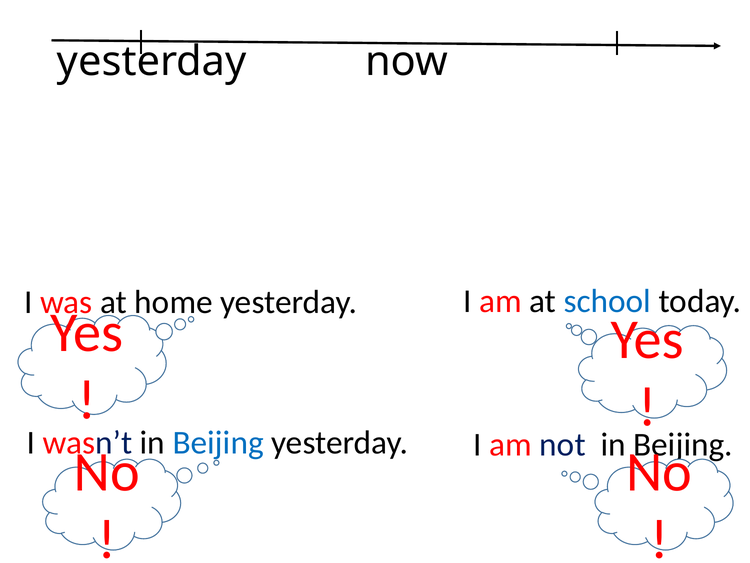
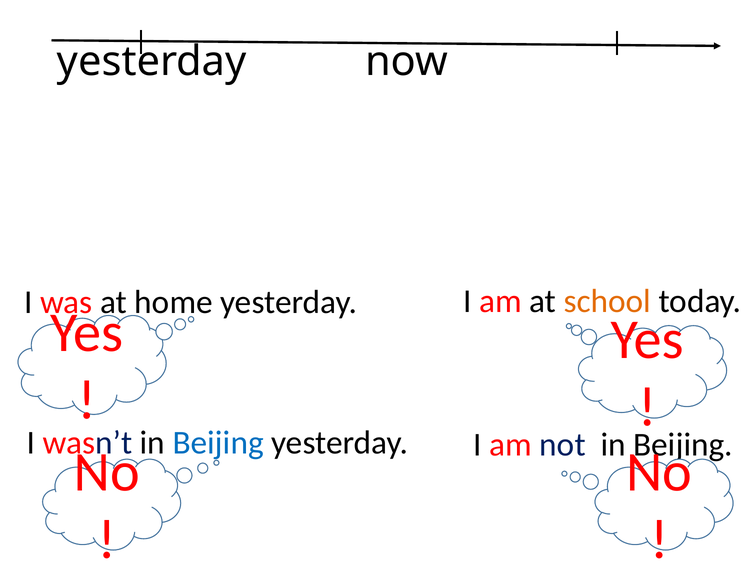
school colour: blue -> orange (607, 301)
